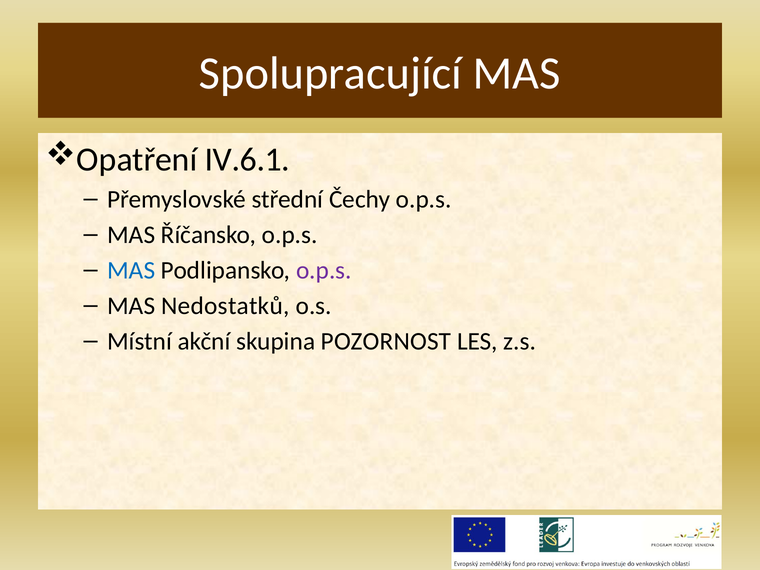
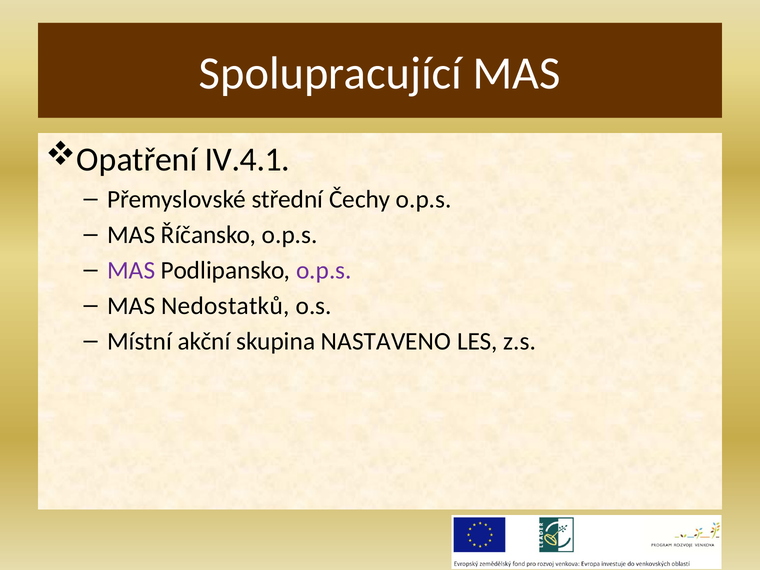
IV.6.1: IV.6.1 -> IV.4.1 (247, 159)
MAS colour: blue -> purple (131, 270)
POZORNOST: POZORNOST -> NASTAVENO (386, 341)
